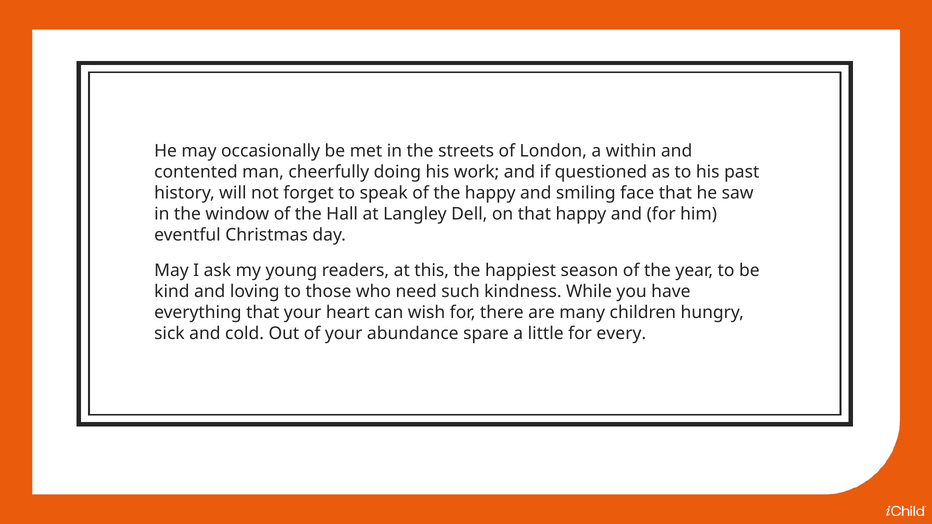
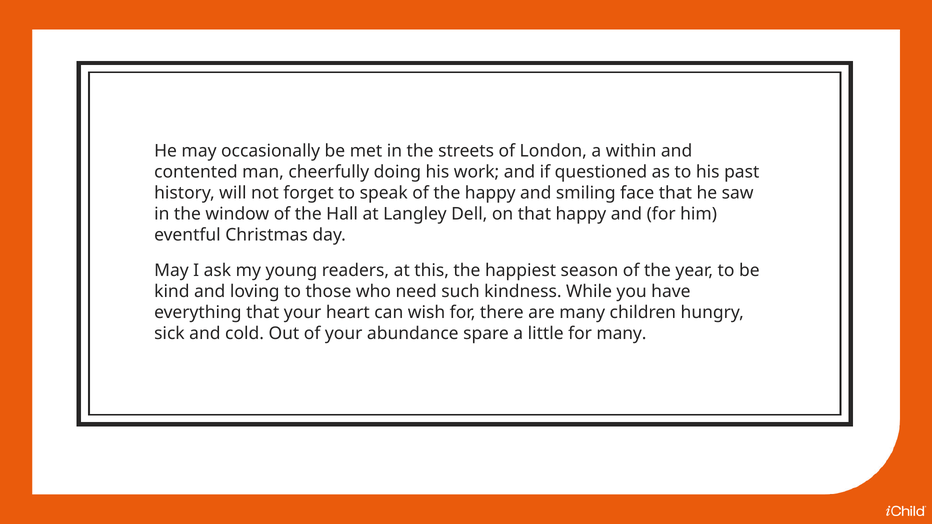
for every: every -> many (621, 334)
